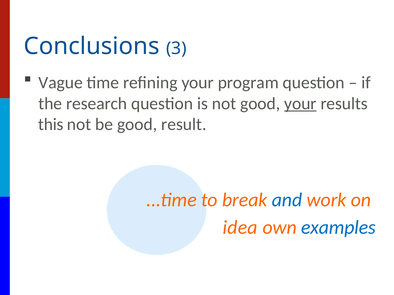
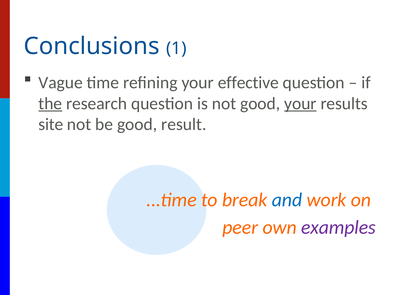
3: 3 -> 1 (176, 48)
program: program -> effective (248, 83)
the underline: none -> present (50, 104)
this: this -> site (51, 125)
idea: idea -> peer (240, 228)
examples colour: blue -> purple (338, 228)
